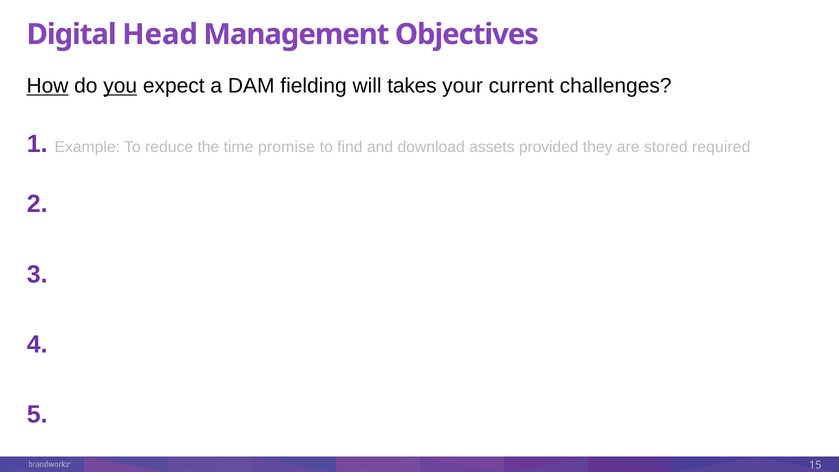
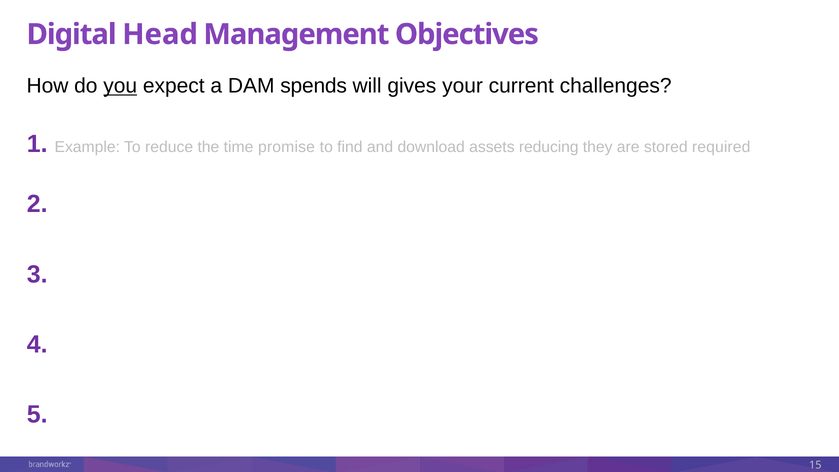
How underline: present -> none (47, 86)
fielding: fielding -> spends (314, 86)
takes: takes -> gives (412, 86)
provided: provided -> reducing (549, 147)
